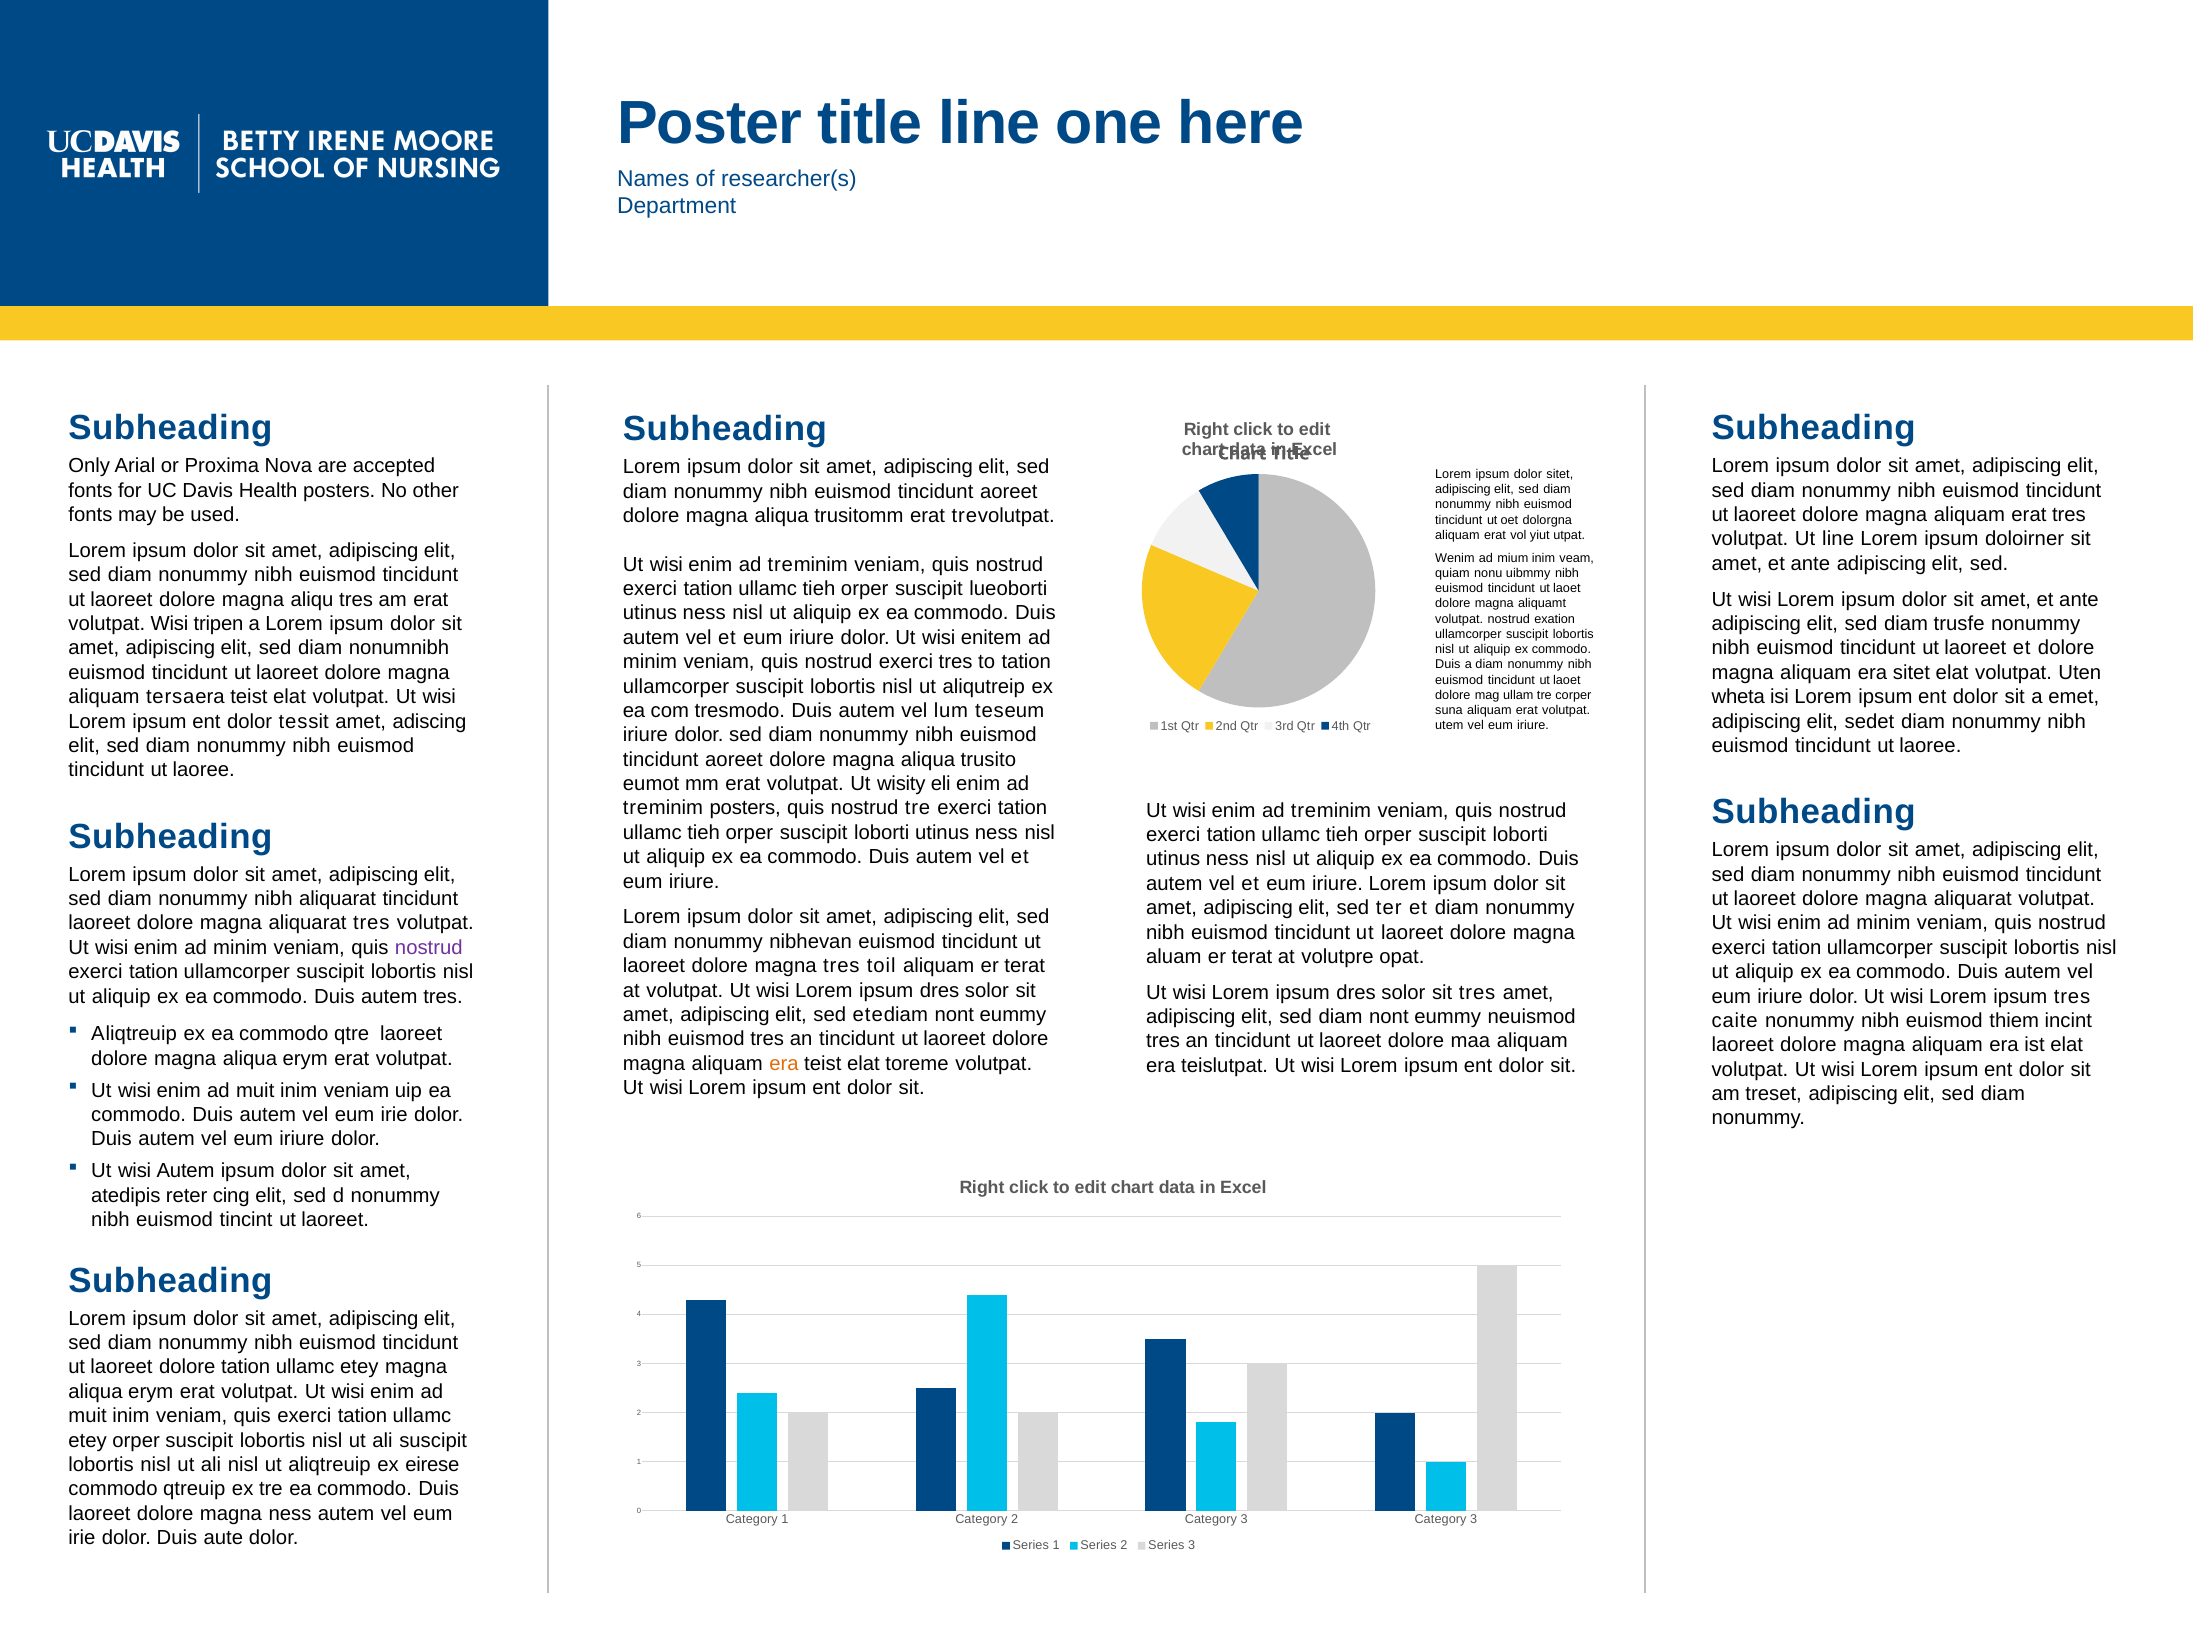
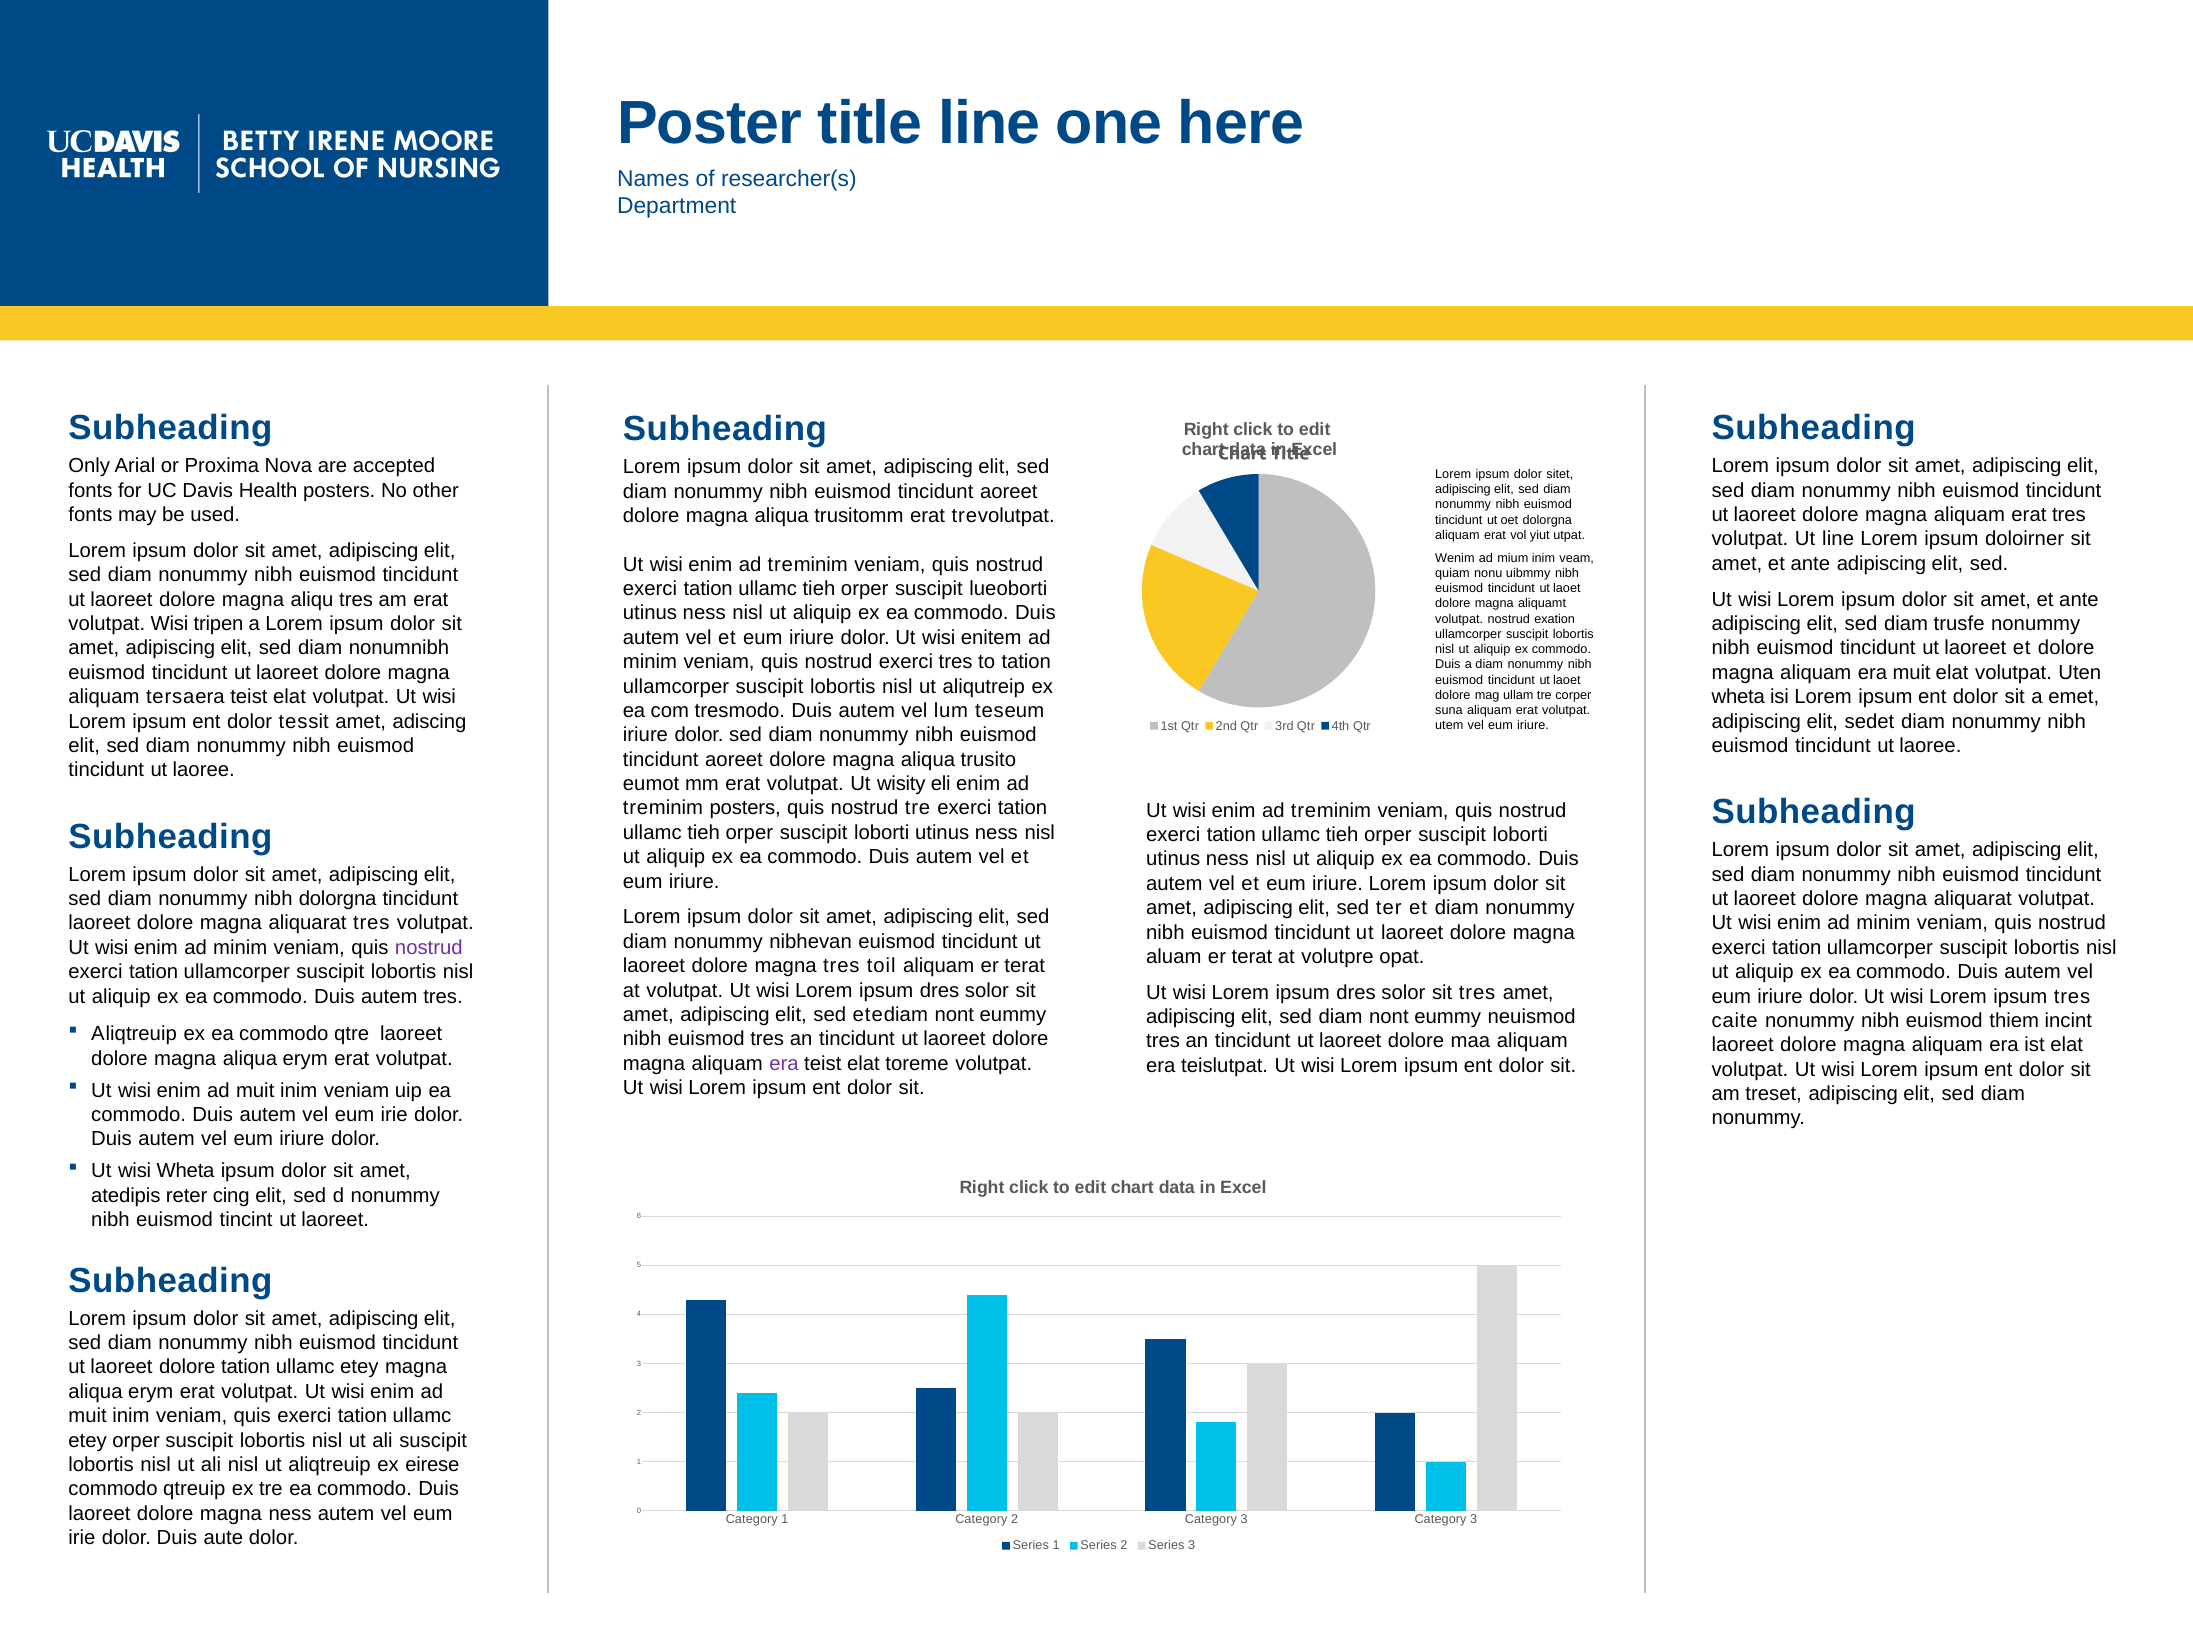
era sitet: sitet -> muit (1912, 672)
nibh aliquarat: aliquarat -> dolorgna (338, 899)
era colour: orange -> purple (784, 1063)
wisi Autem: Autem -> Wheta (186, 1171)
